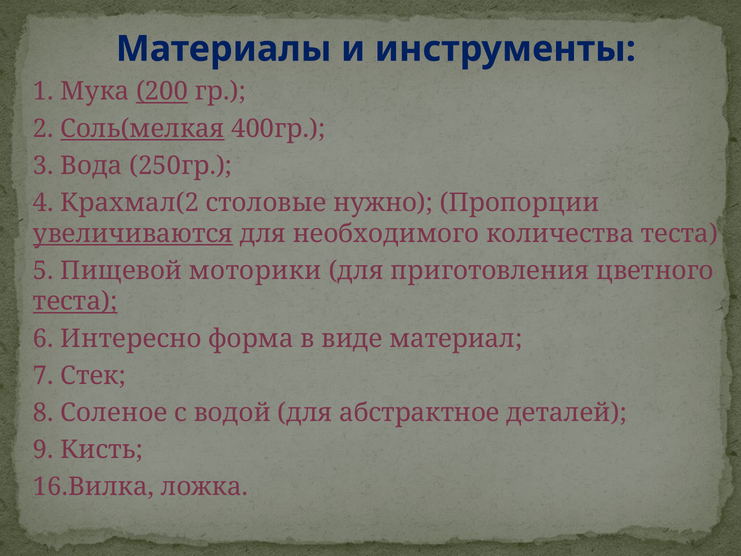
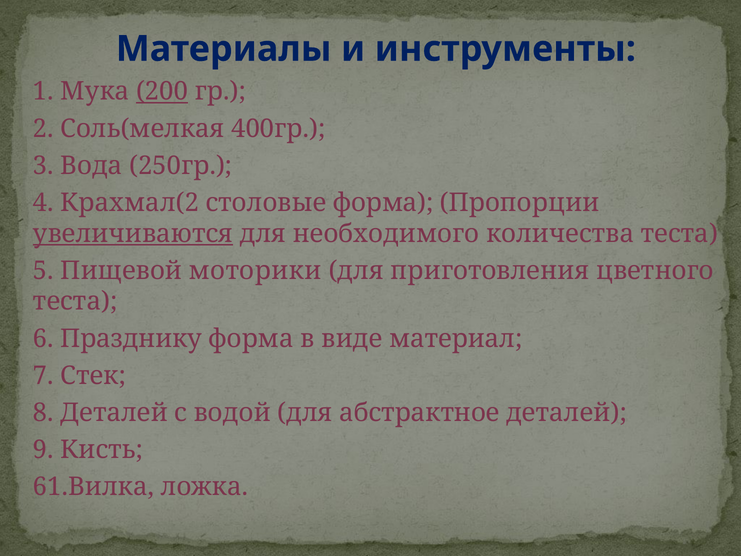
Соль(мелкая underline: present -> none (142, 128)
столовые нужно: нужно -> форма (383, 203)
теста underline: present -> none (75, 301)
Интересно: Интересно -> Празднику (131, 338)
8 Соленое: Соленое -> Деталей (114, 413)
16.Вилка: 16.Вилка -> 61.Вилка (94, 487)
